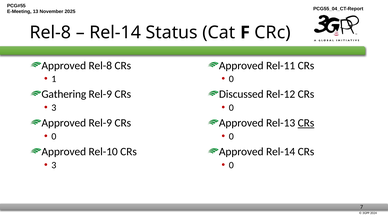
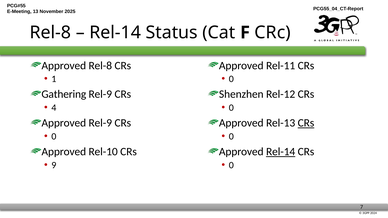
Discussed: Discussed -> Shenzhen (241, 94)
3: 3 -> 4 (54, 108)
Rel-14 underline: none -> present (281, 152)
3: 3 -> 9 (54, 165)
